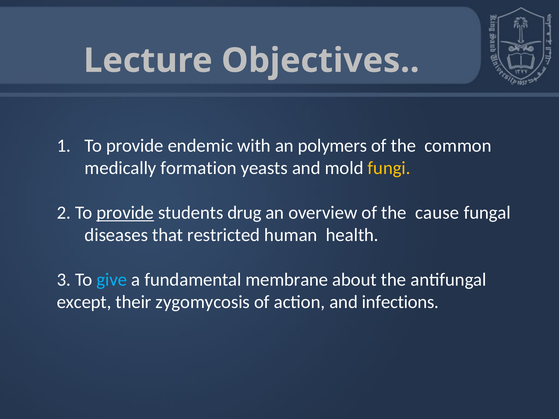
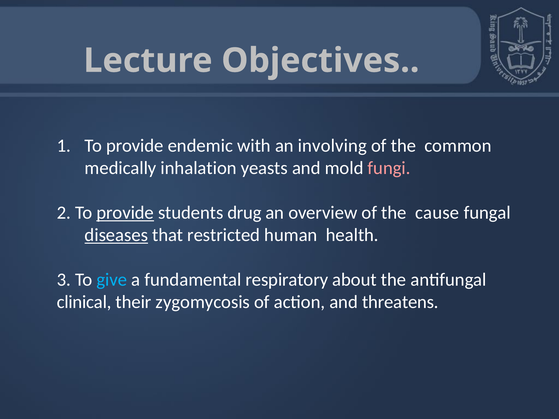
polymers: polymers -> involving (332, 146)
formation: formation -> inhalation (199, 168)
fungi colour: yellow -> pink (389, 168)
diseases underline: none -> present (116, 235)
membrane: membrane -> respiratory (287, 280)
except: except -> clinical (84, 302)
infections: infections -> threatens (400, 302)
